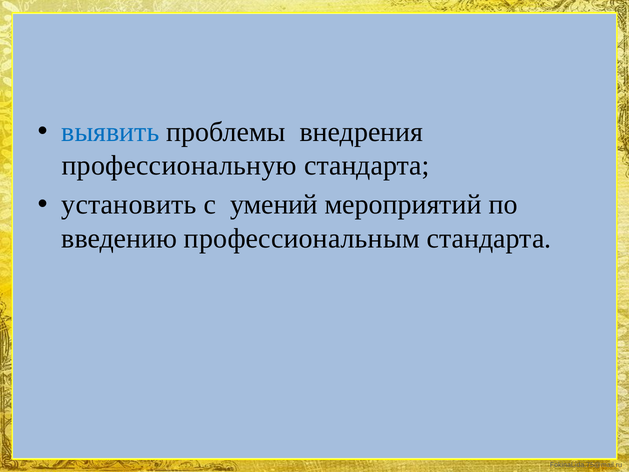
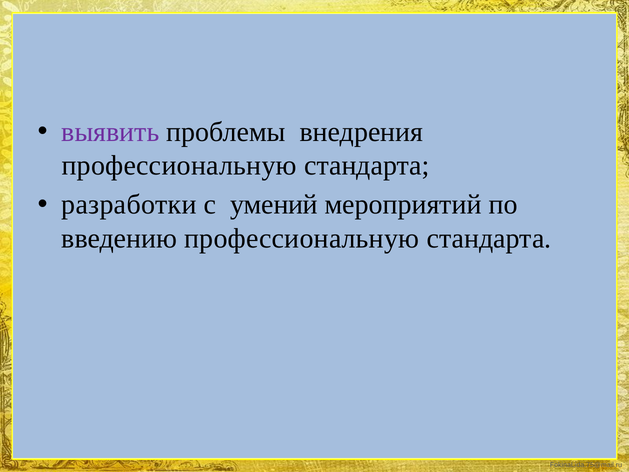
выявить colour: blue -> purple (110, 132)
установить: установить -> разработки (129, 205)
введению профессиональным: профессиональным -> профессиональную (302, 238)
